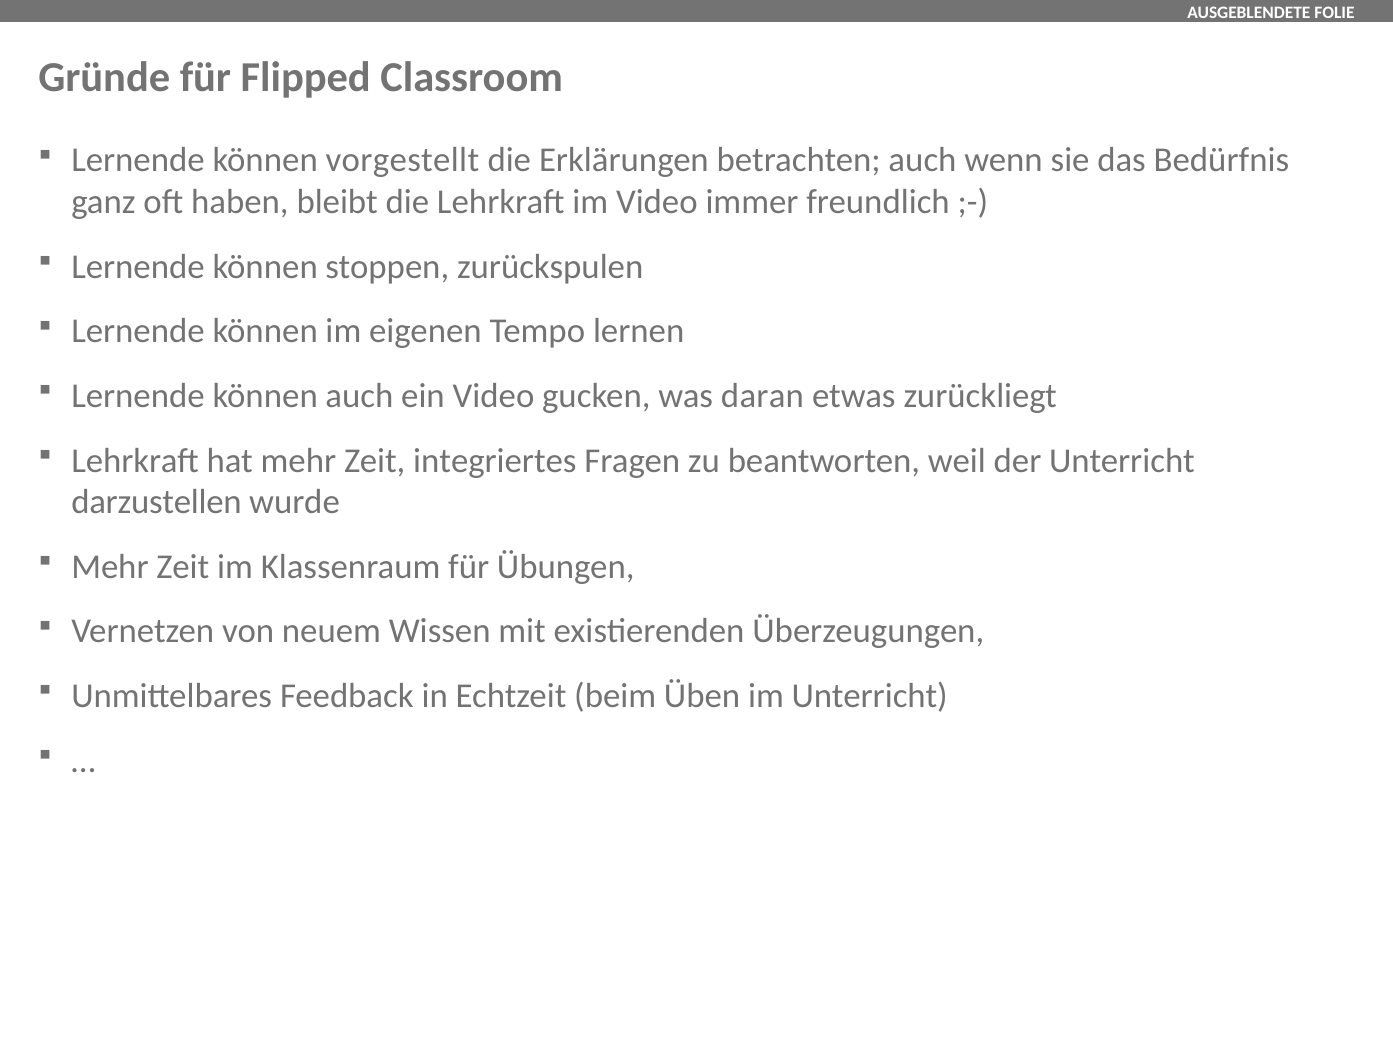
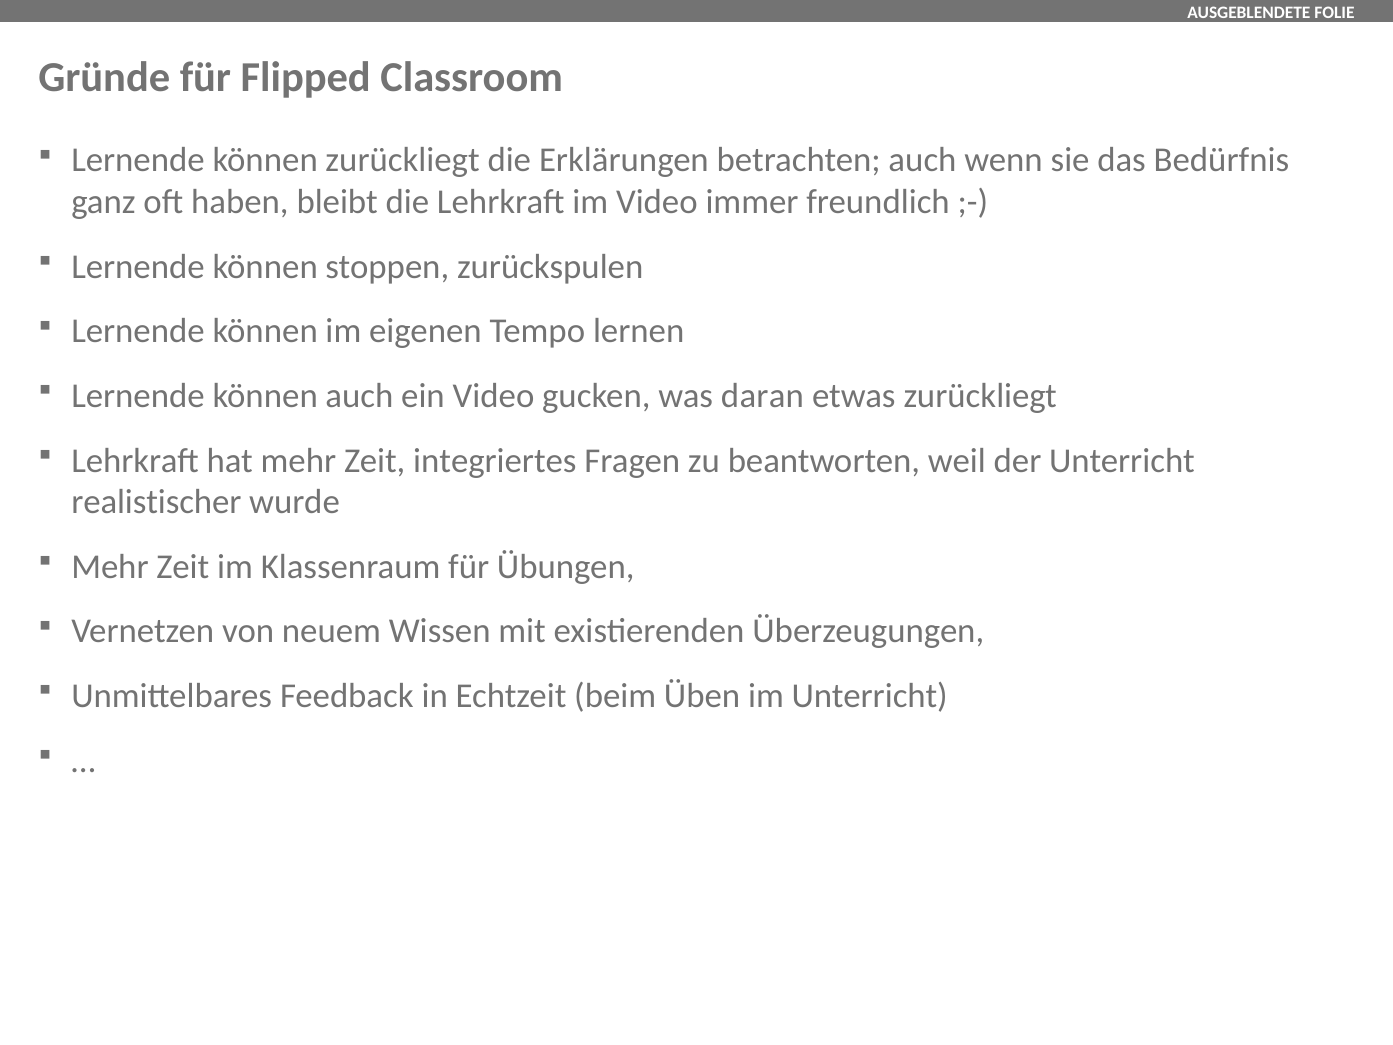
können vorgestellt: vorgestellt -> zurückliegt (403, 160)
darzustellen: darzustellen -> realistischer (156, 502)
